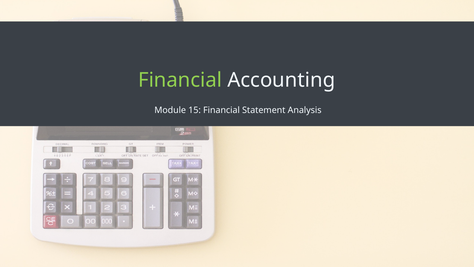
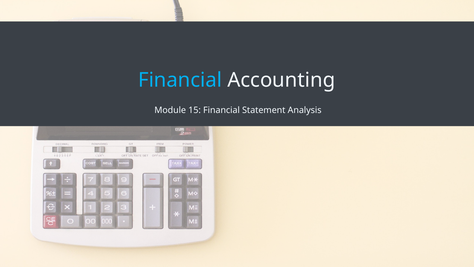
Financial colour: light green -> light blue (180, 80)
